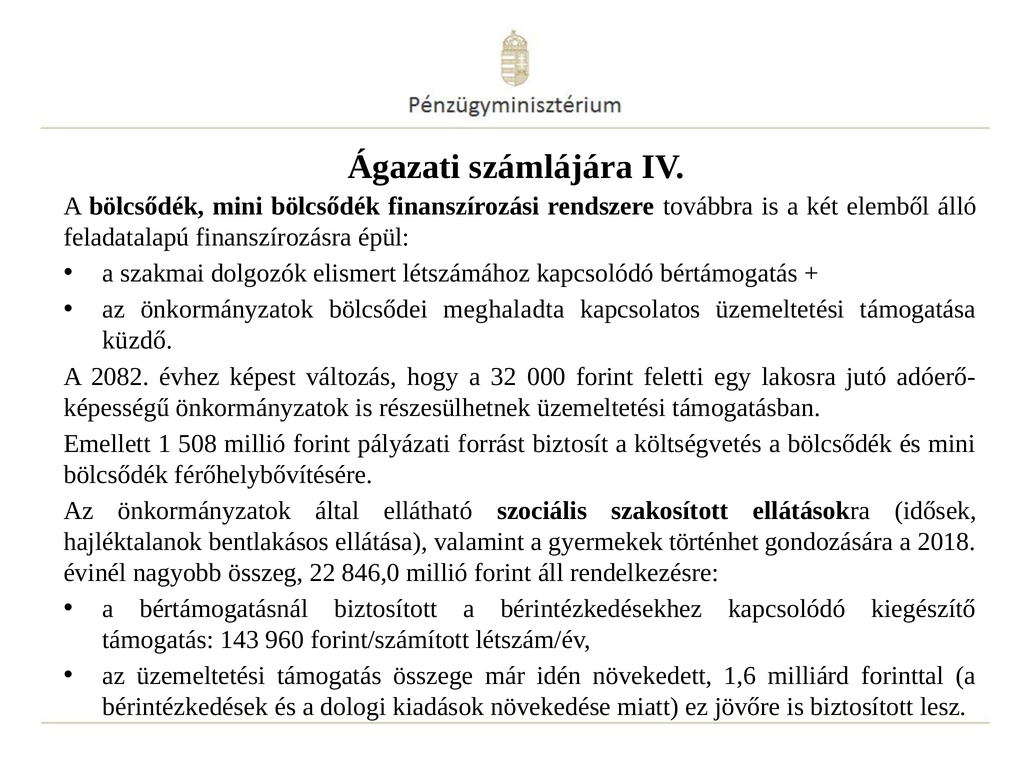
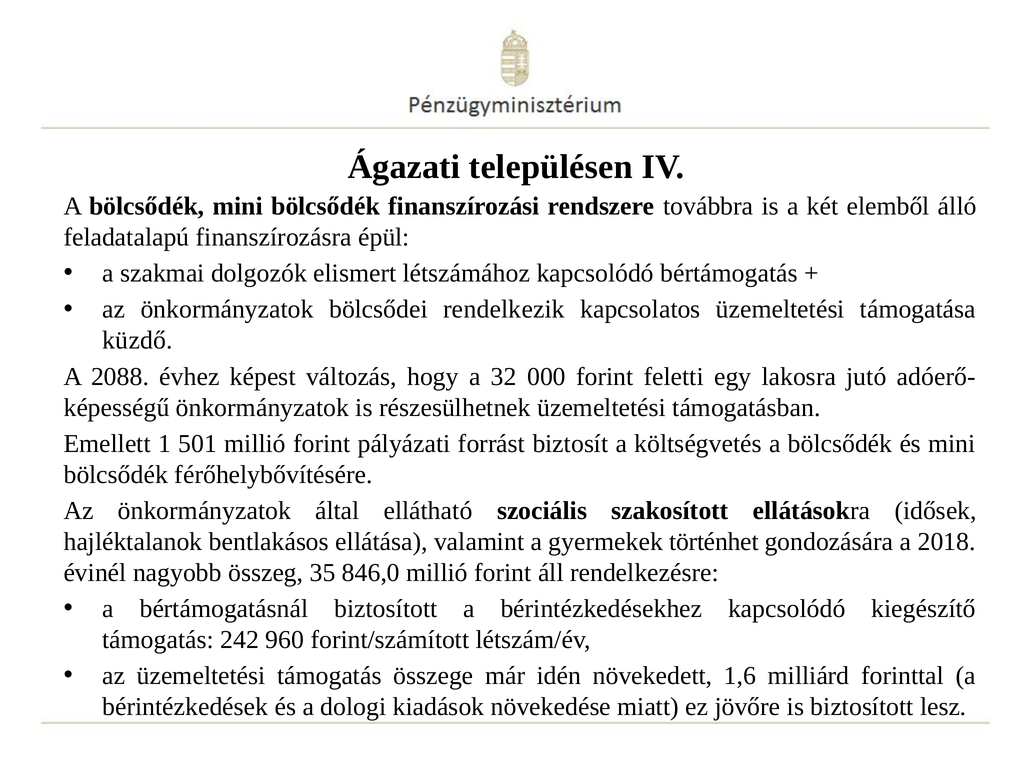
számlájára: számlájára -> településen (551, 167)
meghaladta: meghaladta -> rendelkezik (504, 309)
2082: 2082 -> 2088 (120, 377)
508: 508 -> 501 (198, 444)
22: 22 -> 35 (323, 573)
143: 143 -> 242 (240, 640)
